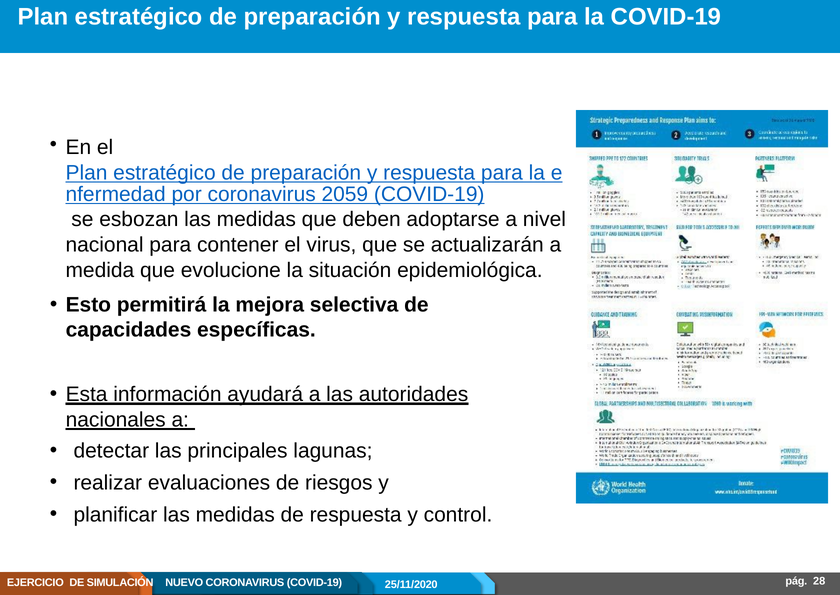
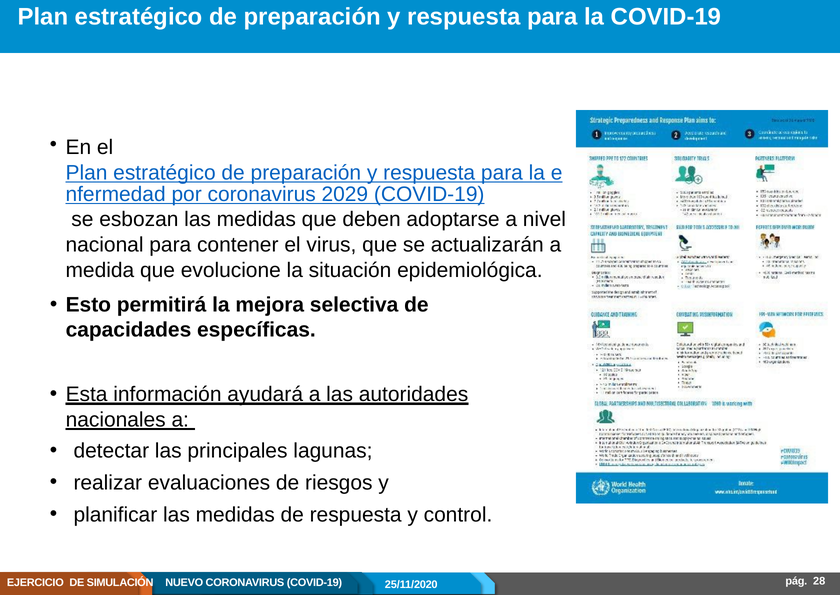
2059: 2059 -> 2029 (345, 194)
